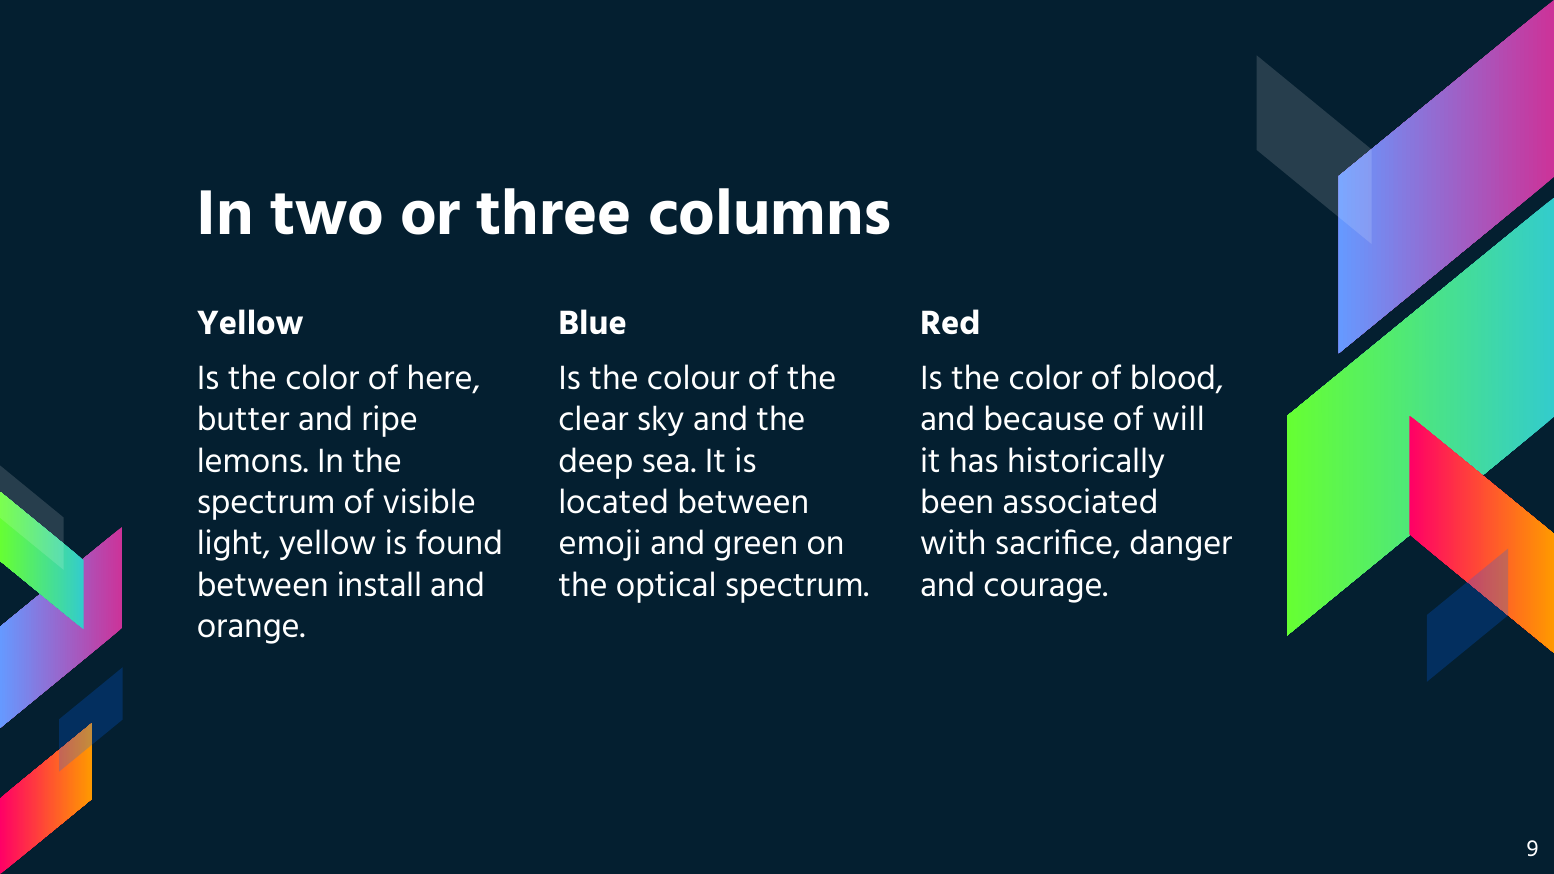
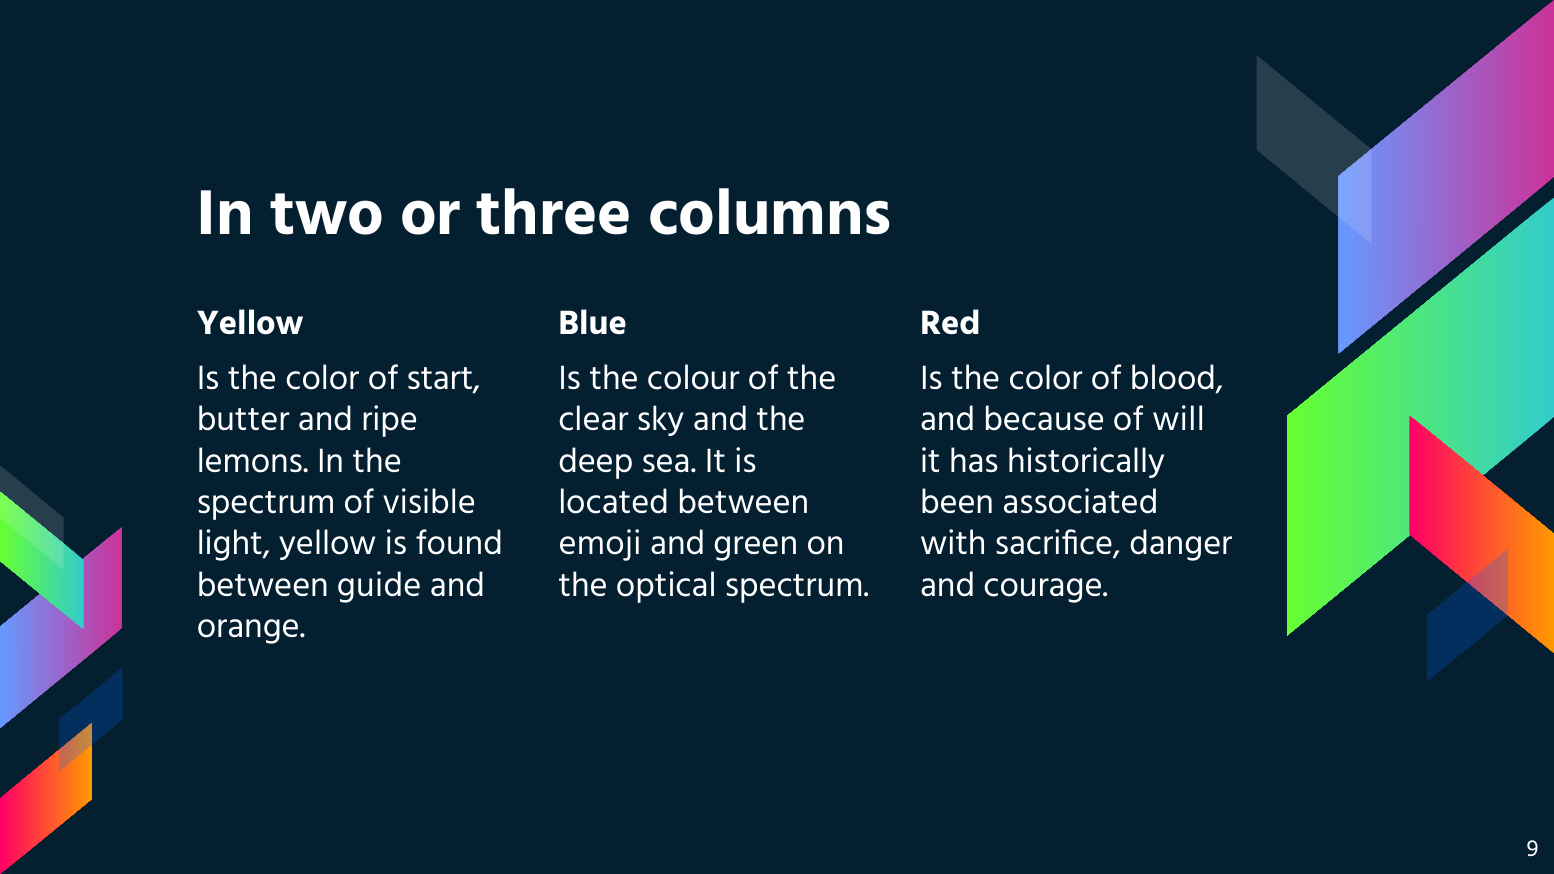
here: here -> start (444, 378)
install: install -> guide (379, 585)
